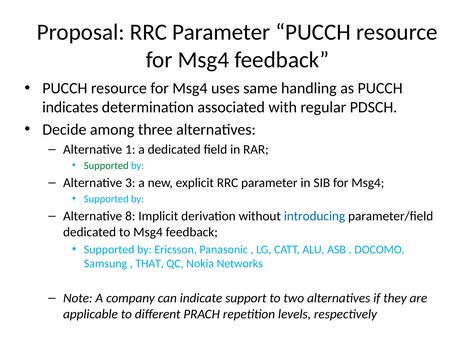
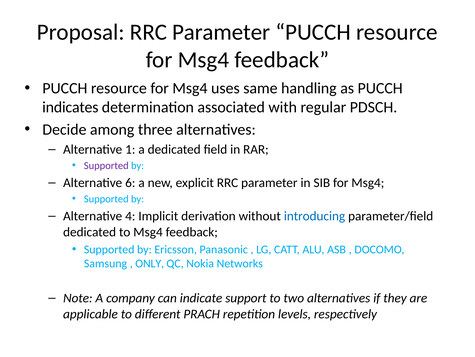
Supported colour: green -> purple (106, 165)
3: 3 -> 6 (130, 182)
8: 8 -> 4 (130, 216)
THAT: THAT -> ONLY (150, 263)
